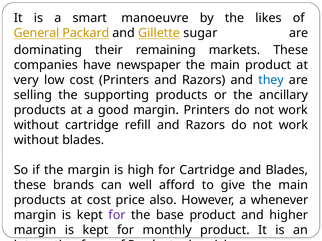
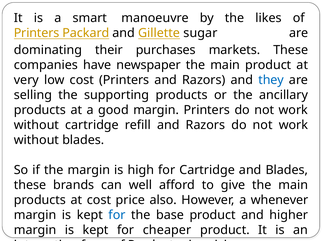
General: General -> Printers (37, 33)
remaining: remaining -> purchases (166, 50)
for colour: purple -> blue (117, 215)
monthly: monthly -> cheaper (167, 230)
